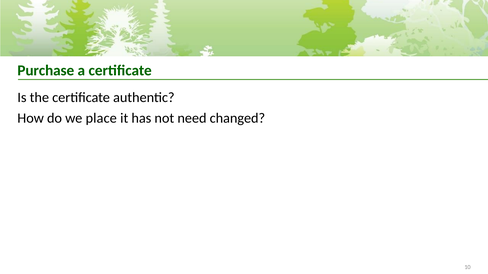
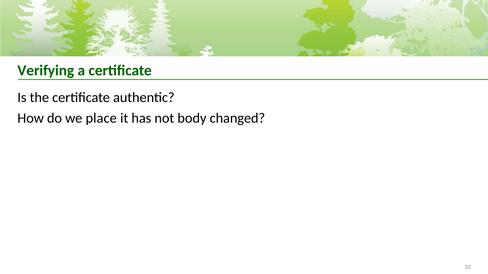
Purchase: Purchase -> Verifying (46, 71)
need: need -> body (192, 118)
